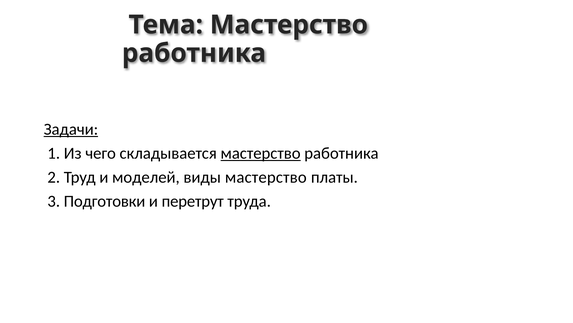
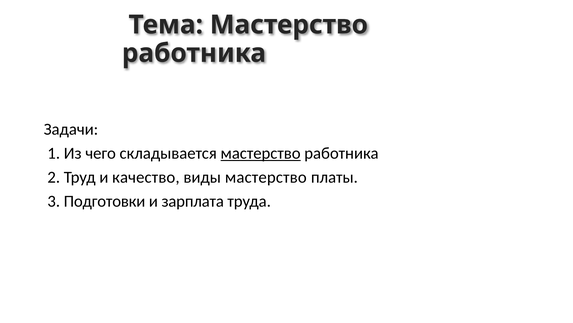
Задачи underline: present -> none (71, 129)
моделей: моделей -> качество (146, 177)
перетрут: перетрут -> зарплата (193, 201)
